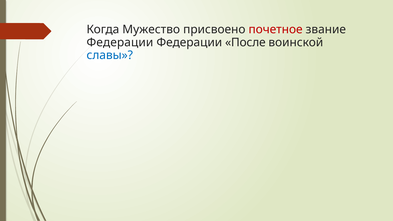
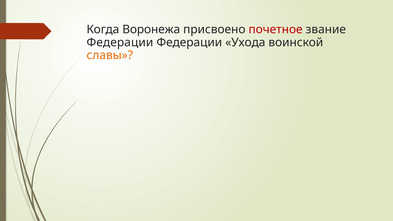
Мужество: Мужество -> Воронежа (151, 30)
После: После -> Ухода (245, 42)
славы colour: blue -> orange (110, 55)
